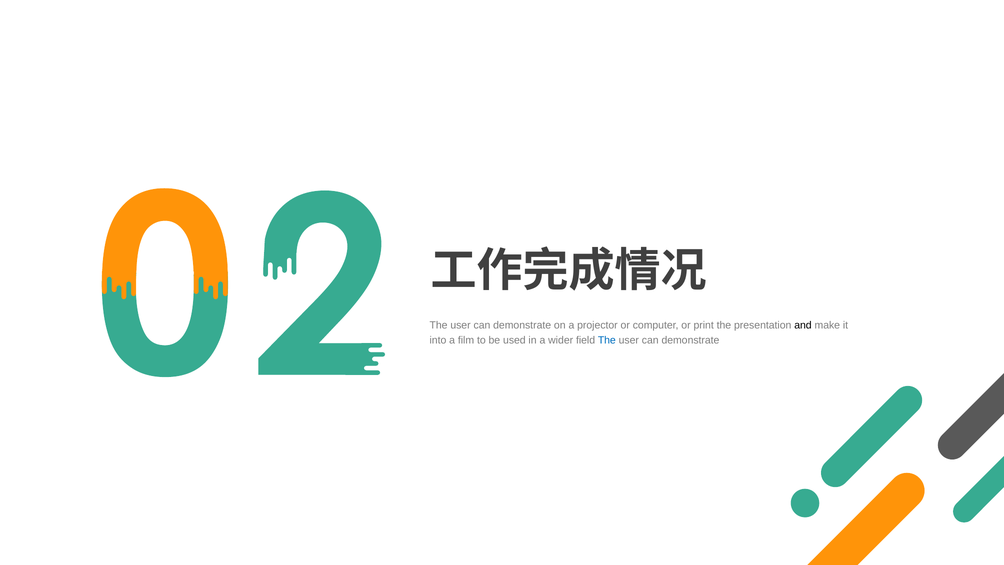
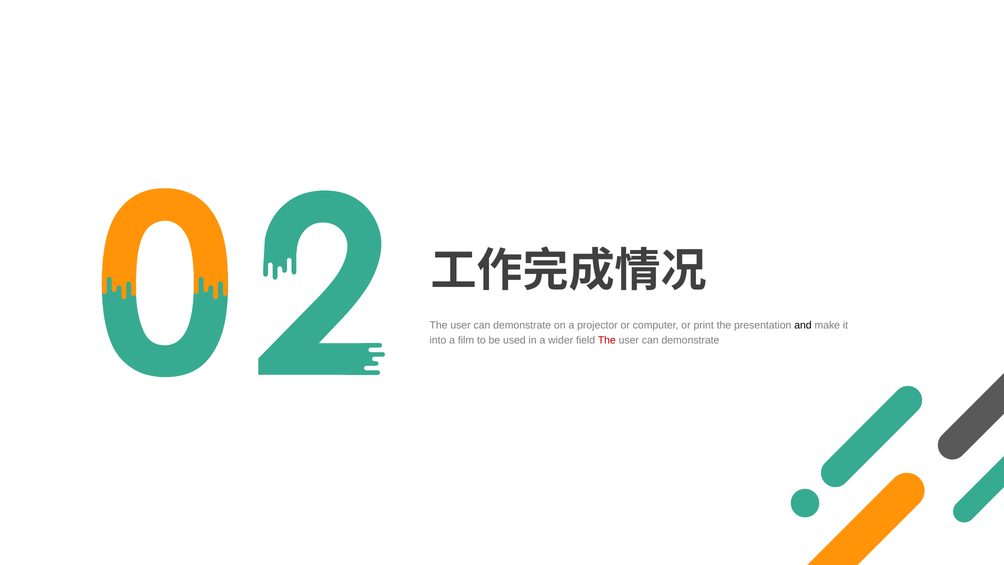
The colour: blue -> red (607, 340)
